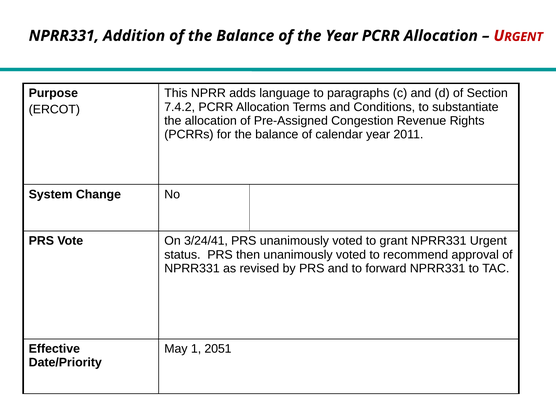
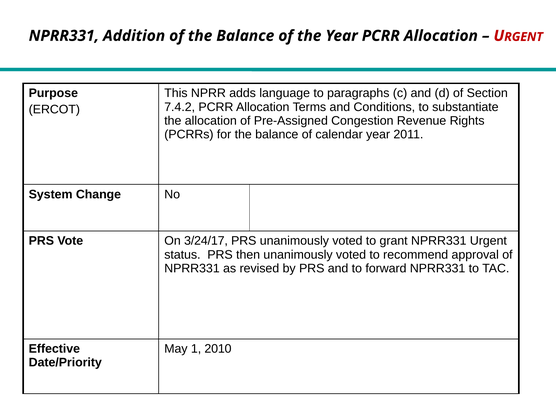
3/24/41: 3/24/41 -> 3/24/17 (206, 241)
2051: 2051 -> 2010 (218, 349)
